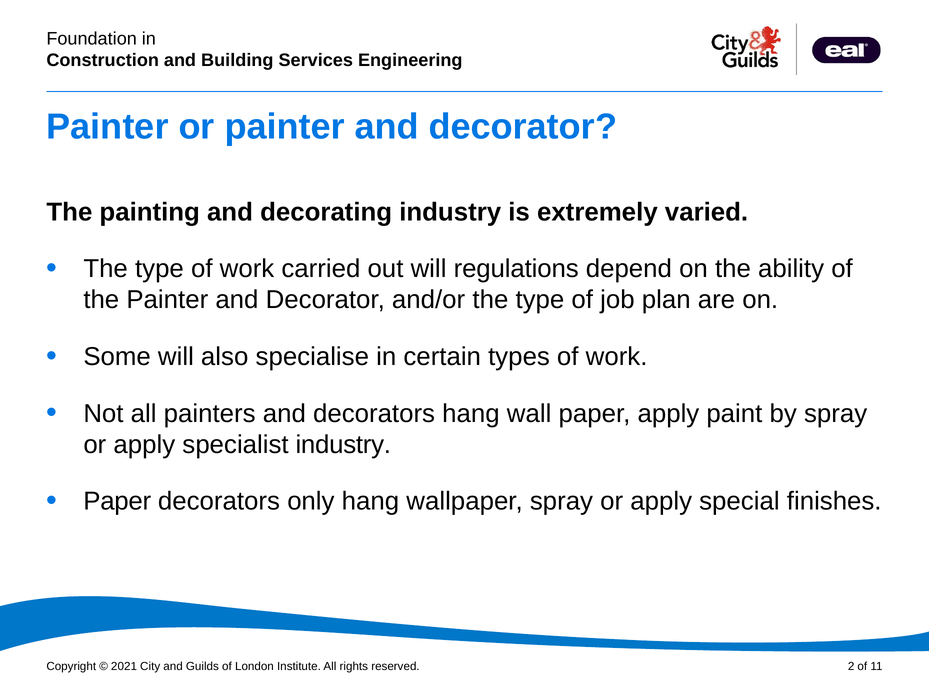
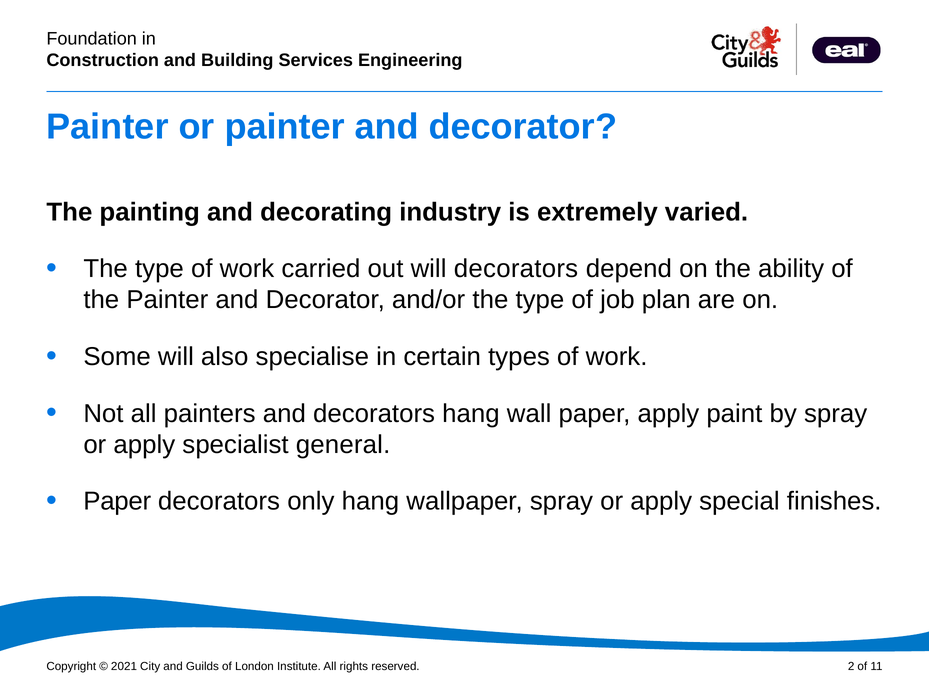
will regulations: regulations -> decorators (516, 269)
specialist industry: industry -> general (343, 444)
